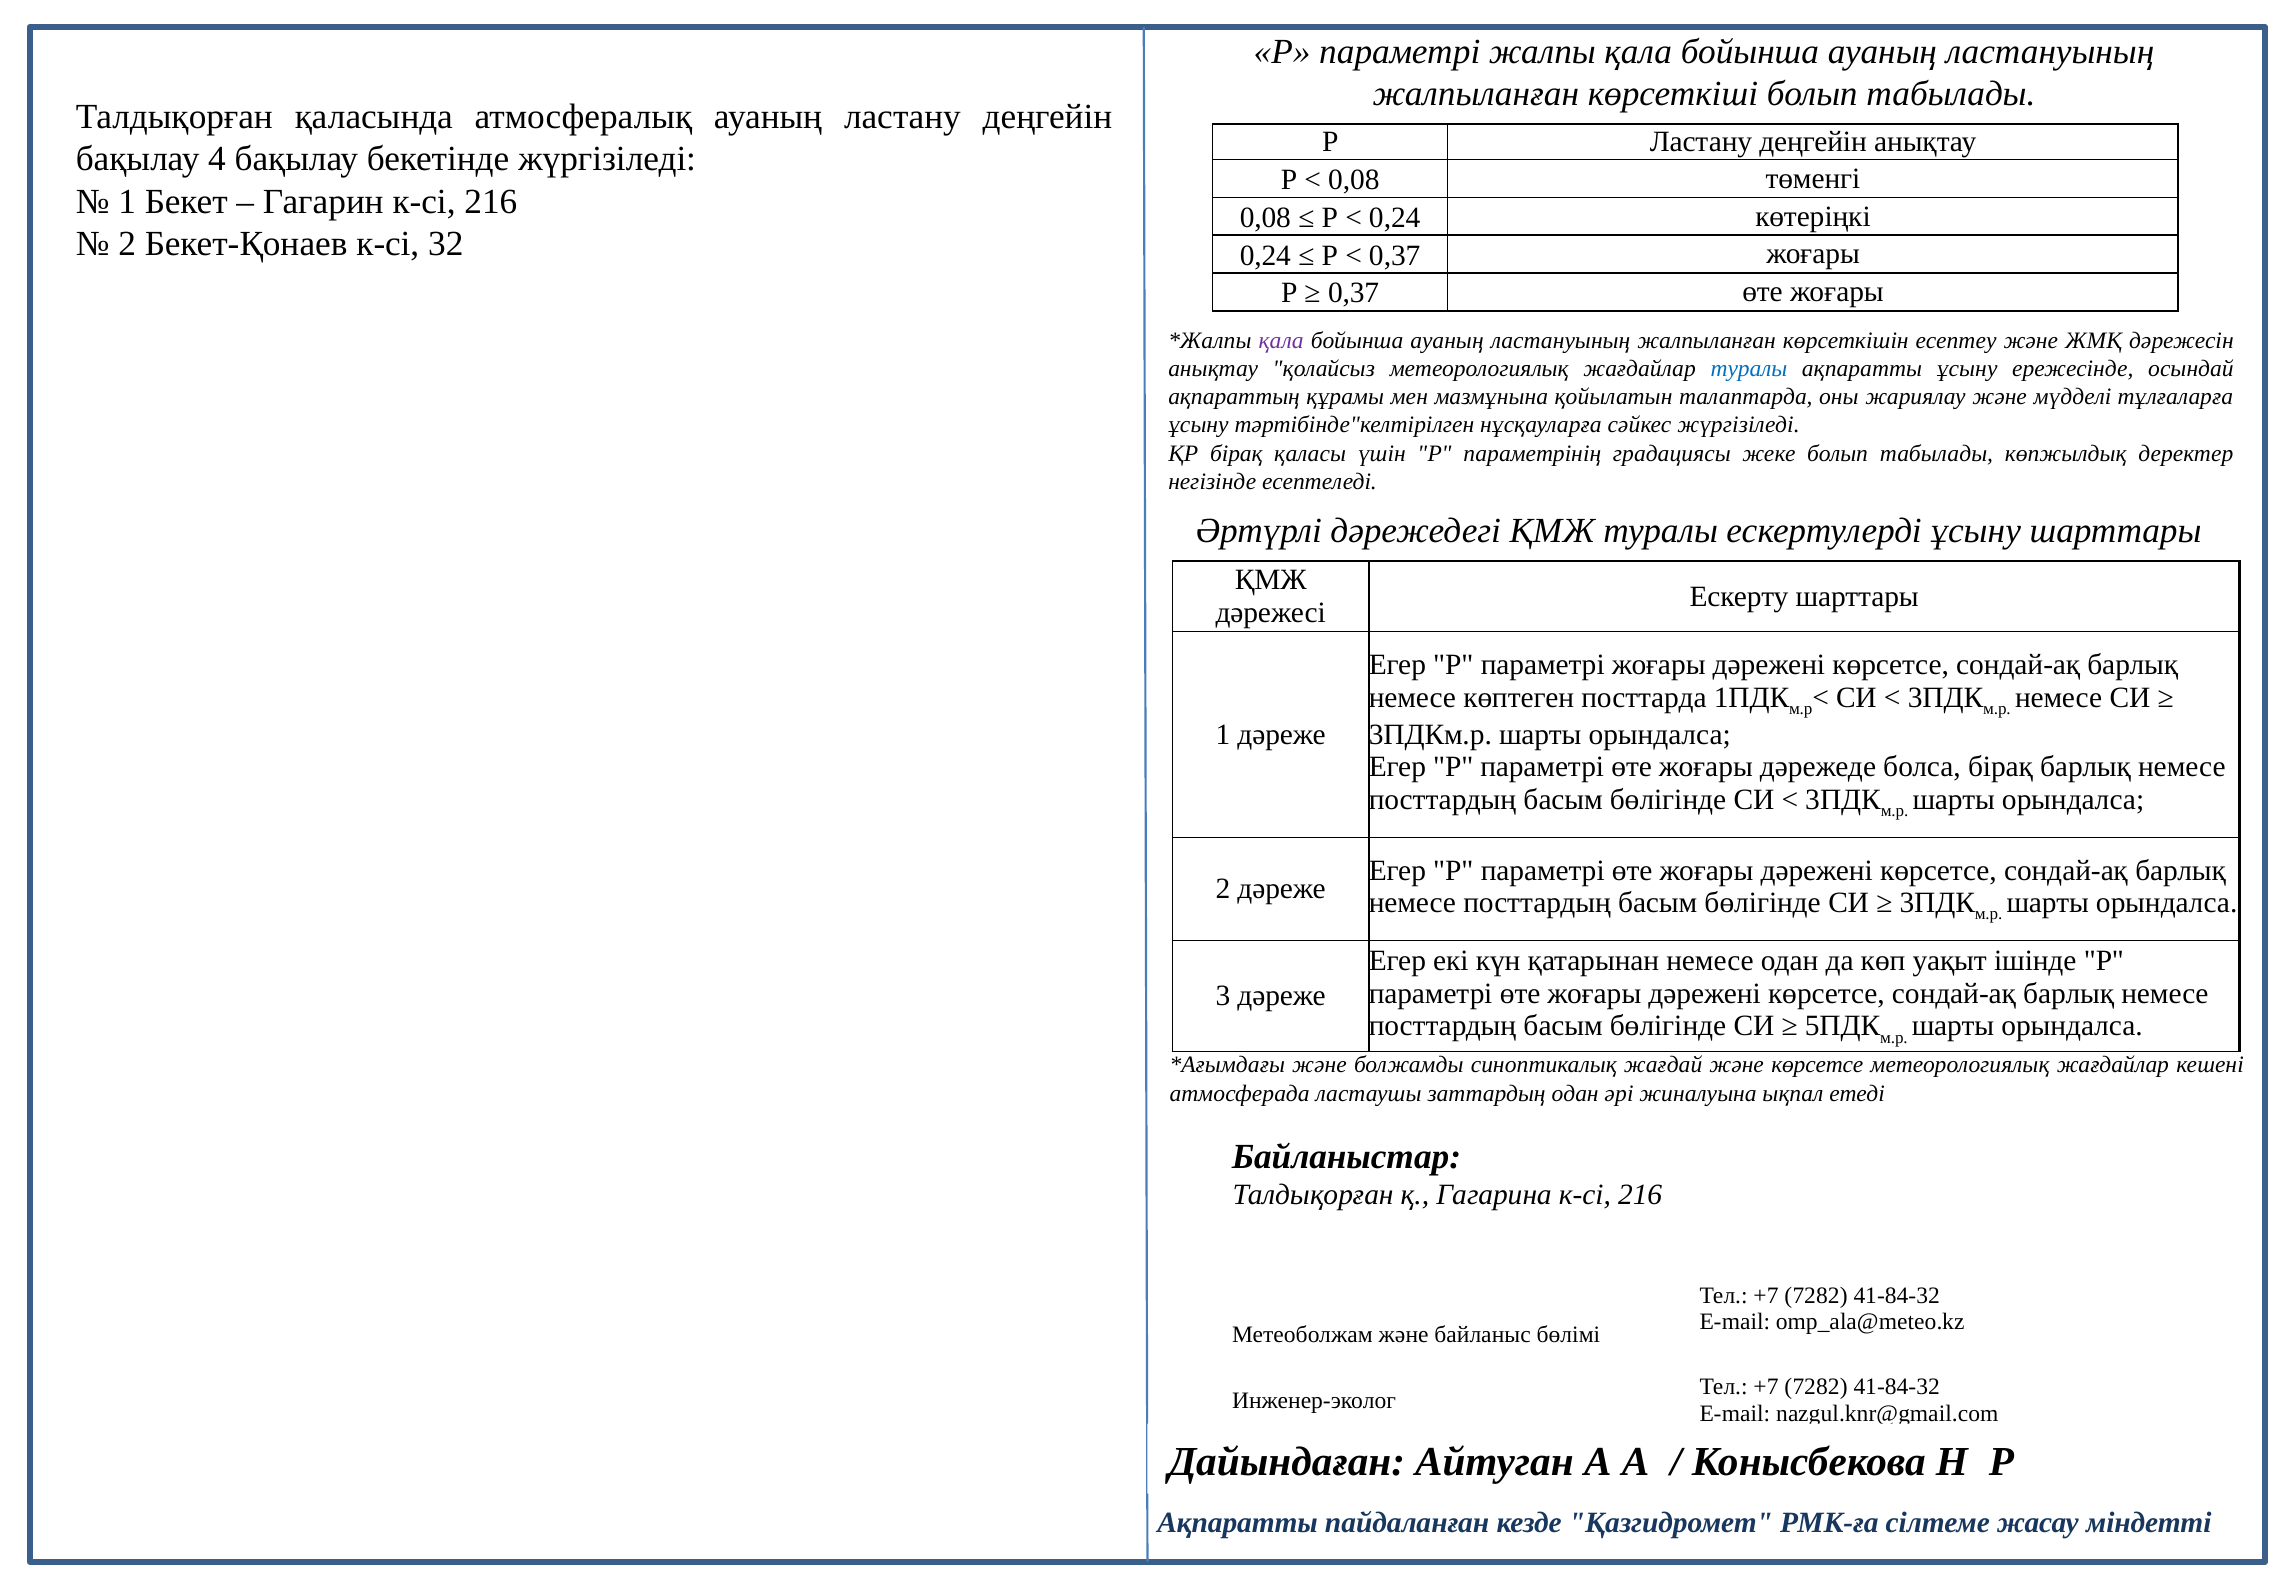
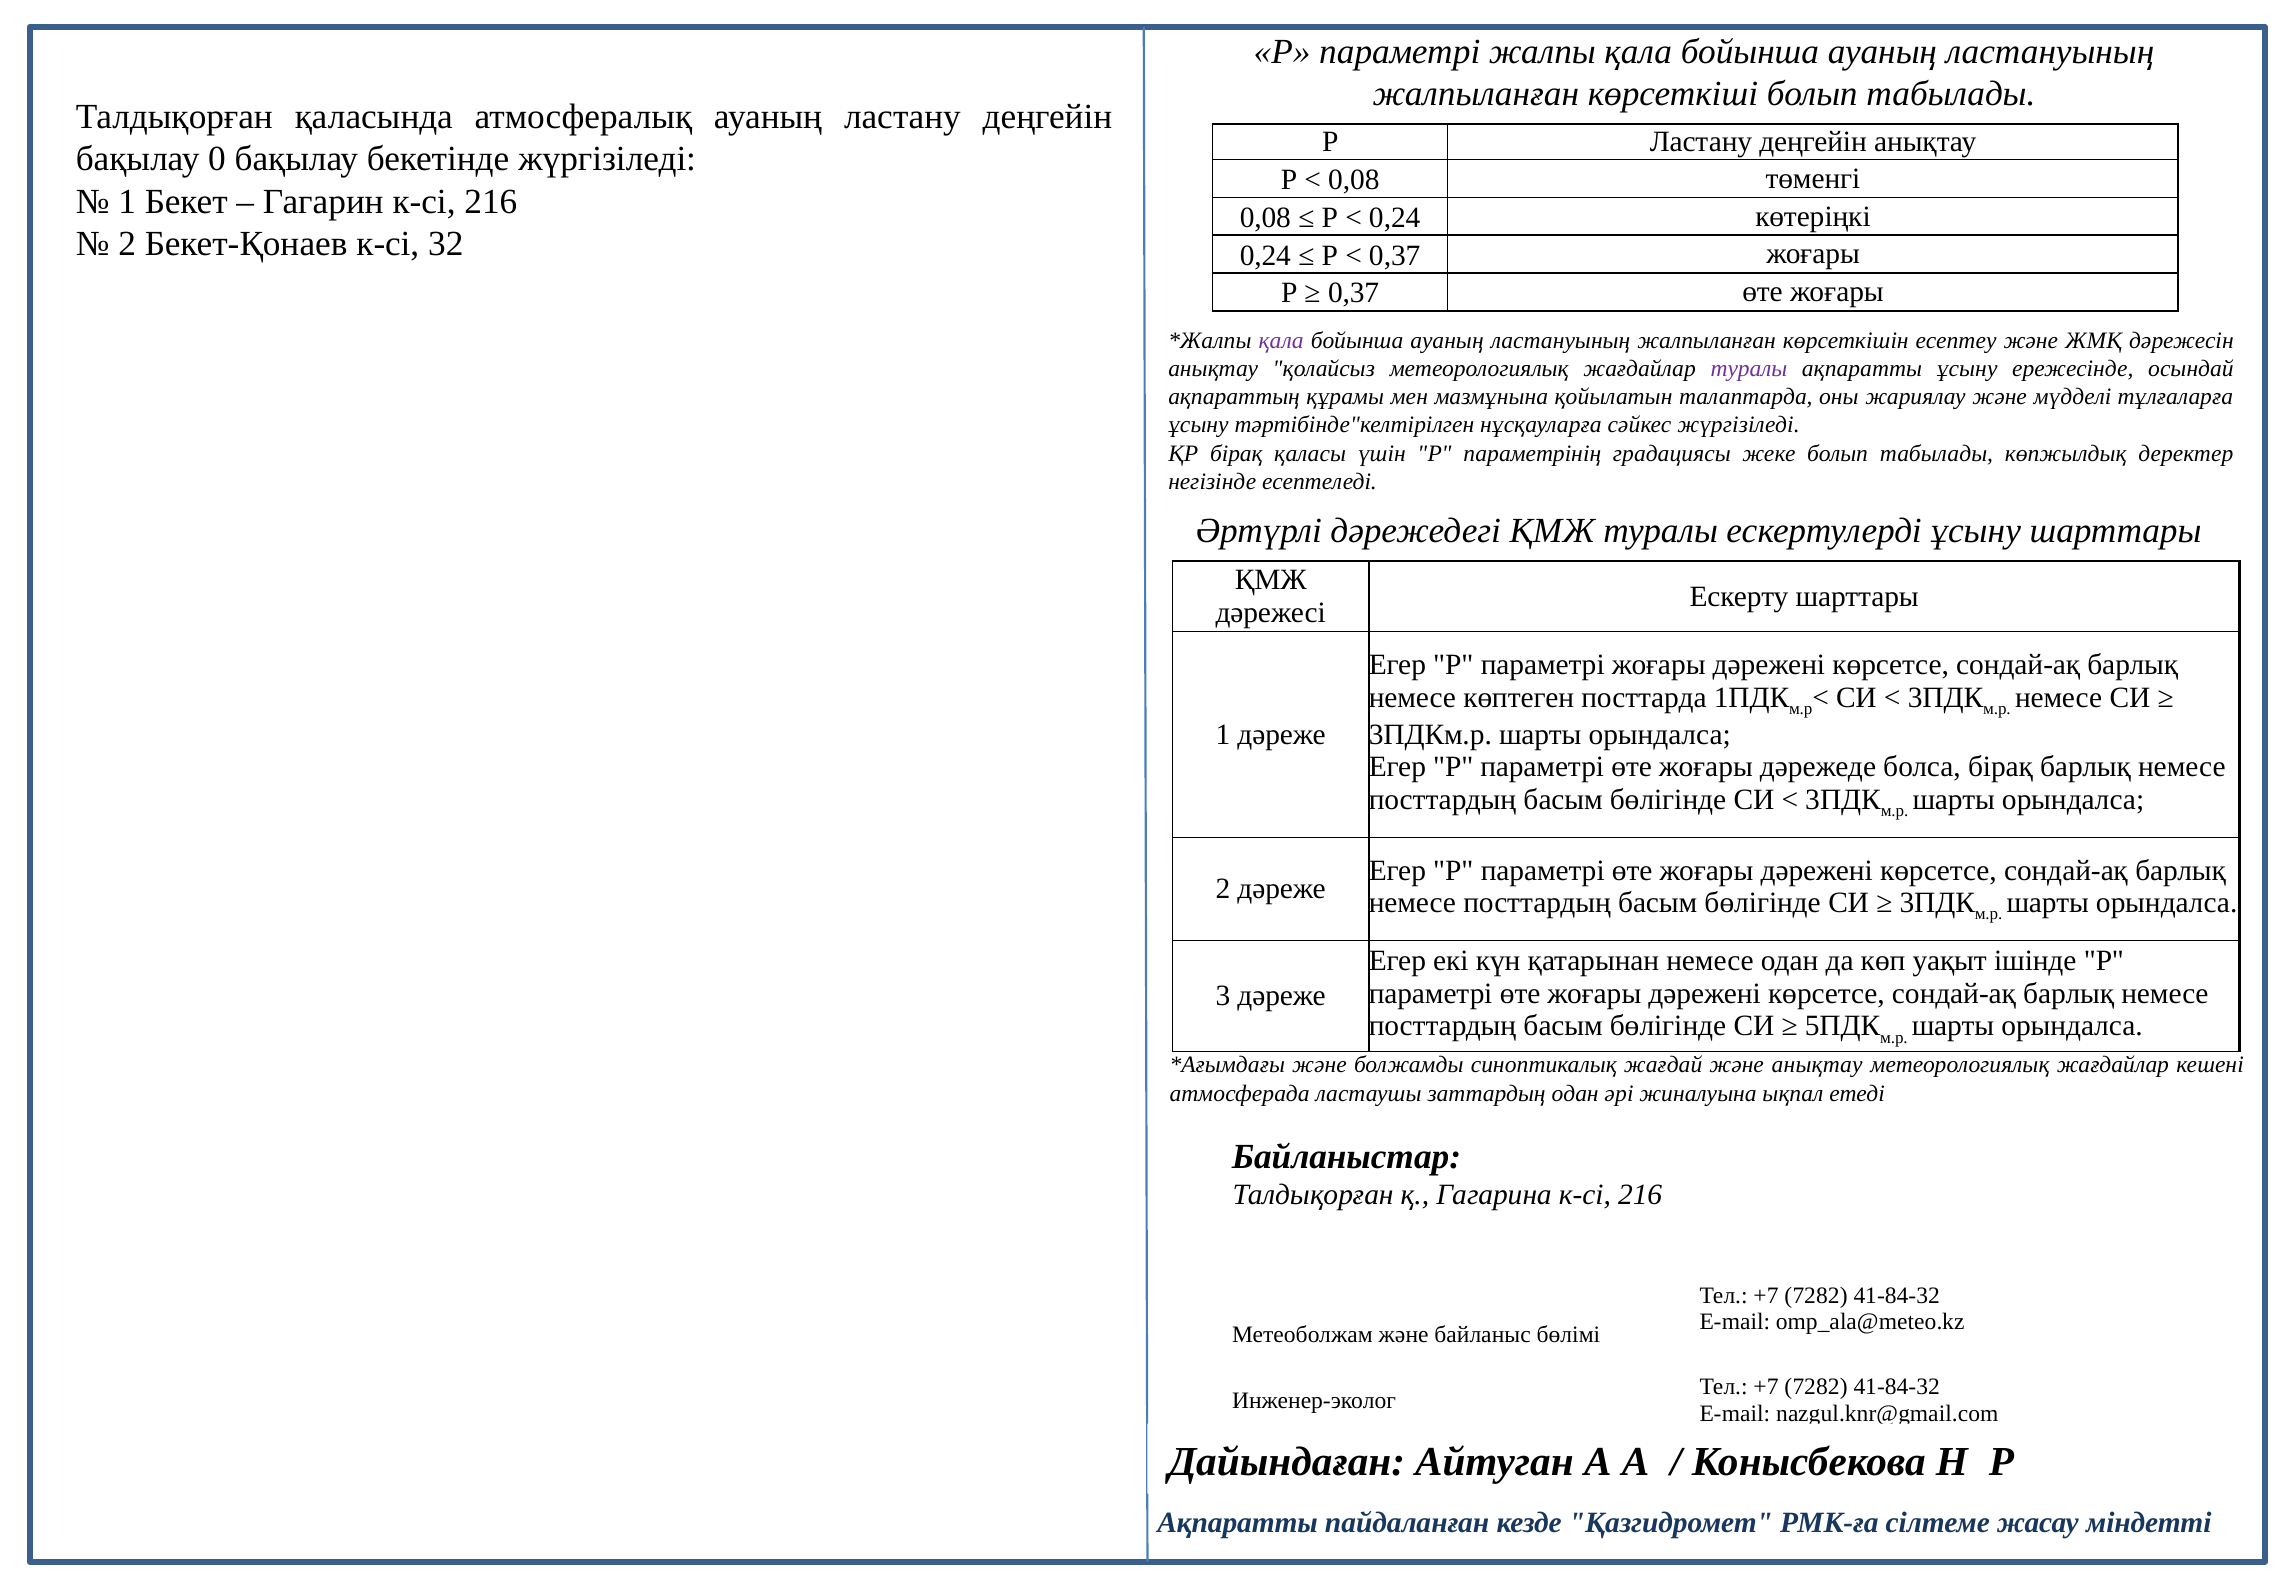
4: 4 -> 0 (217, 159)
туралы colour: blue -> purple (1749, 369)
және көрсетсе: көрсетсе -> анықтау (1817, 1065)
